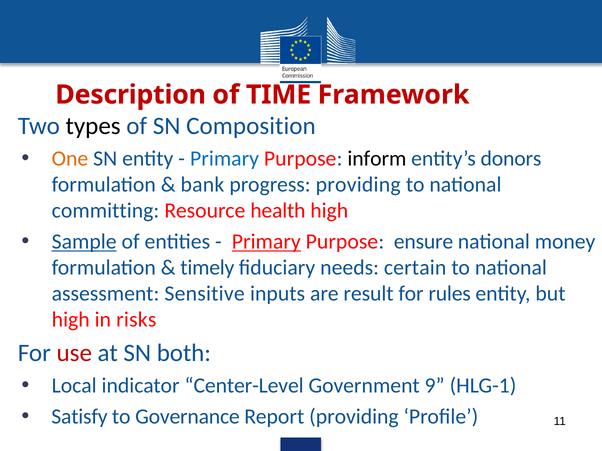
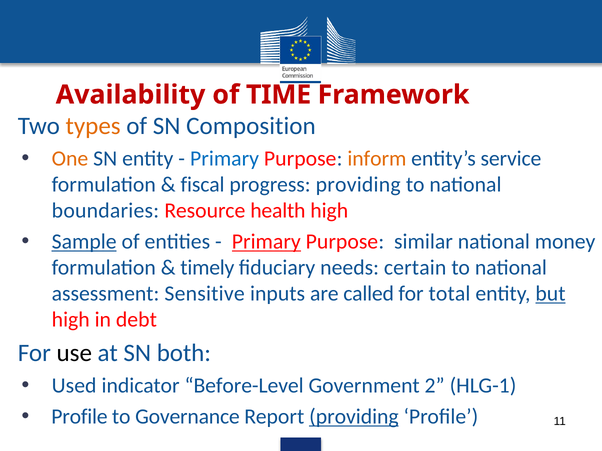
Description: Description -> Availability (131, 95)
types colour: black -> orange (93, 126)
inform colour: black -> orange (377, 159)
donors: donors -> service (511, 159)
bank: bank -> fiscal (203, 185)
committing: committing -> boundaries (105, 211)
ensure: ensure -> similar (423, 242)
result: result -> called (369, 294)
rules: rules -> total (449, 294)
but underline: none -> present (550, 294)
risks: risks -> debt (136, 320)
use colour: red -> black (74, 353)
Local: Local -> Used (74, 386)
Center-Level: Center-Level -> Before-Level (244, 386)
9: 9 -> 2 (435, 386)
Satisfy: Satisfy -> Profile (79, 417)
providing underline: none -> present (354, 417)
